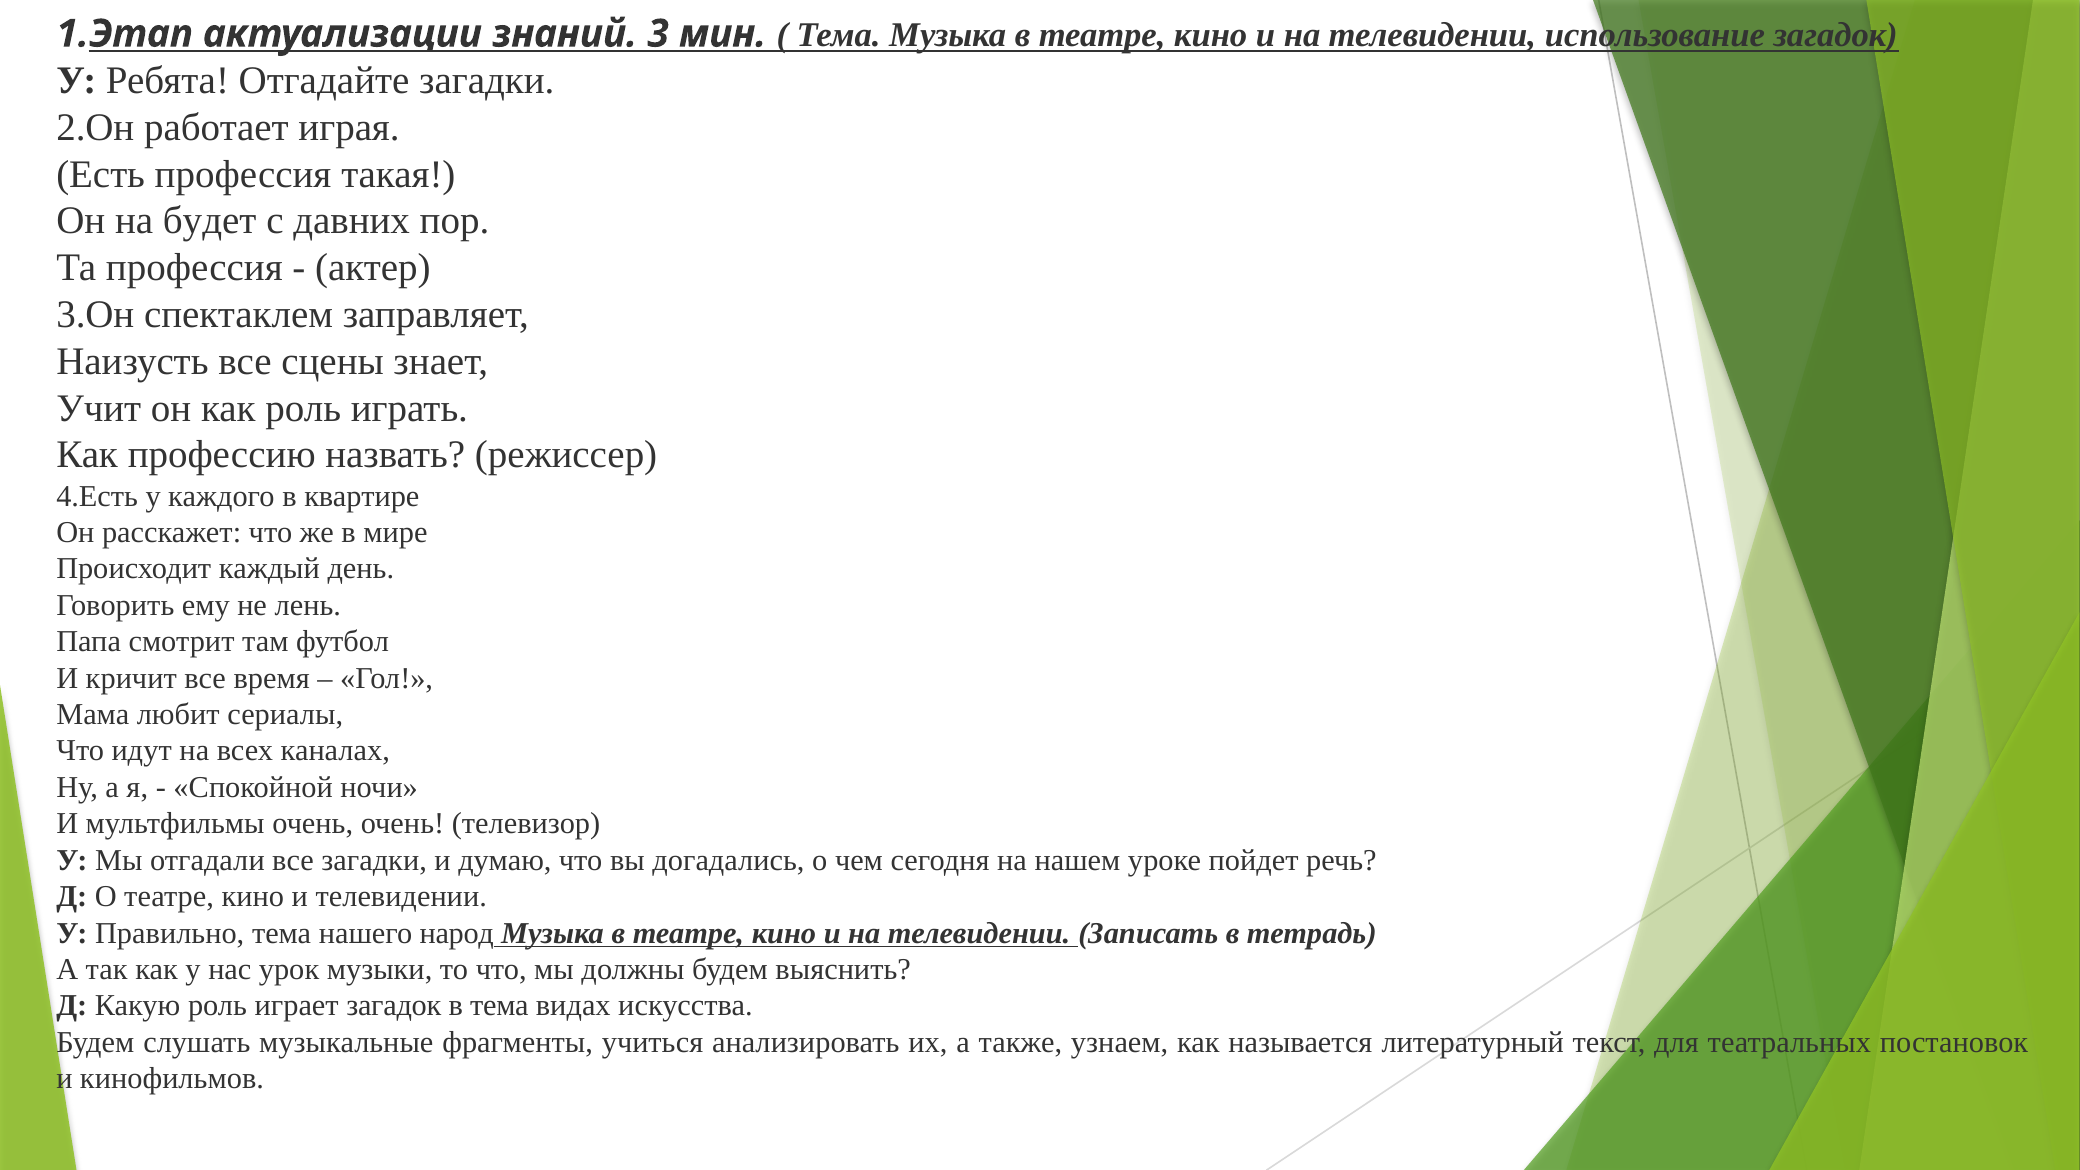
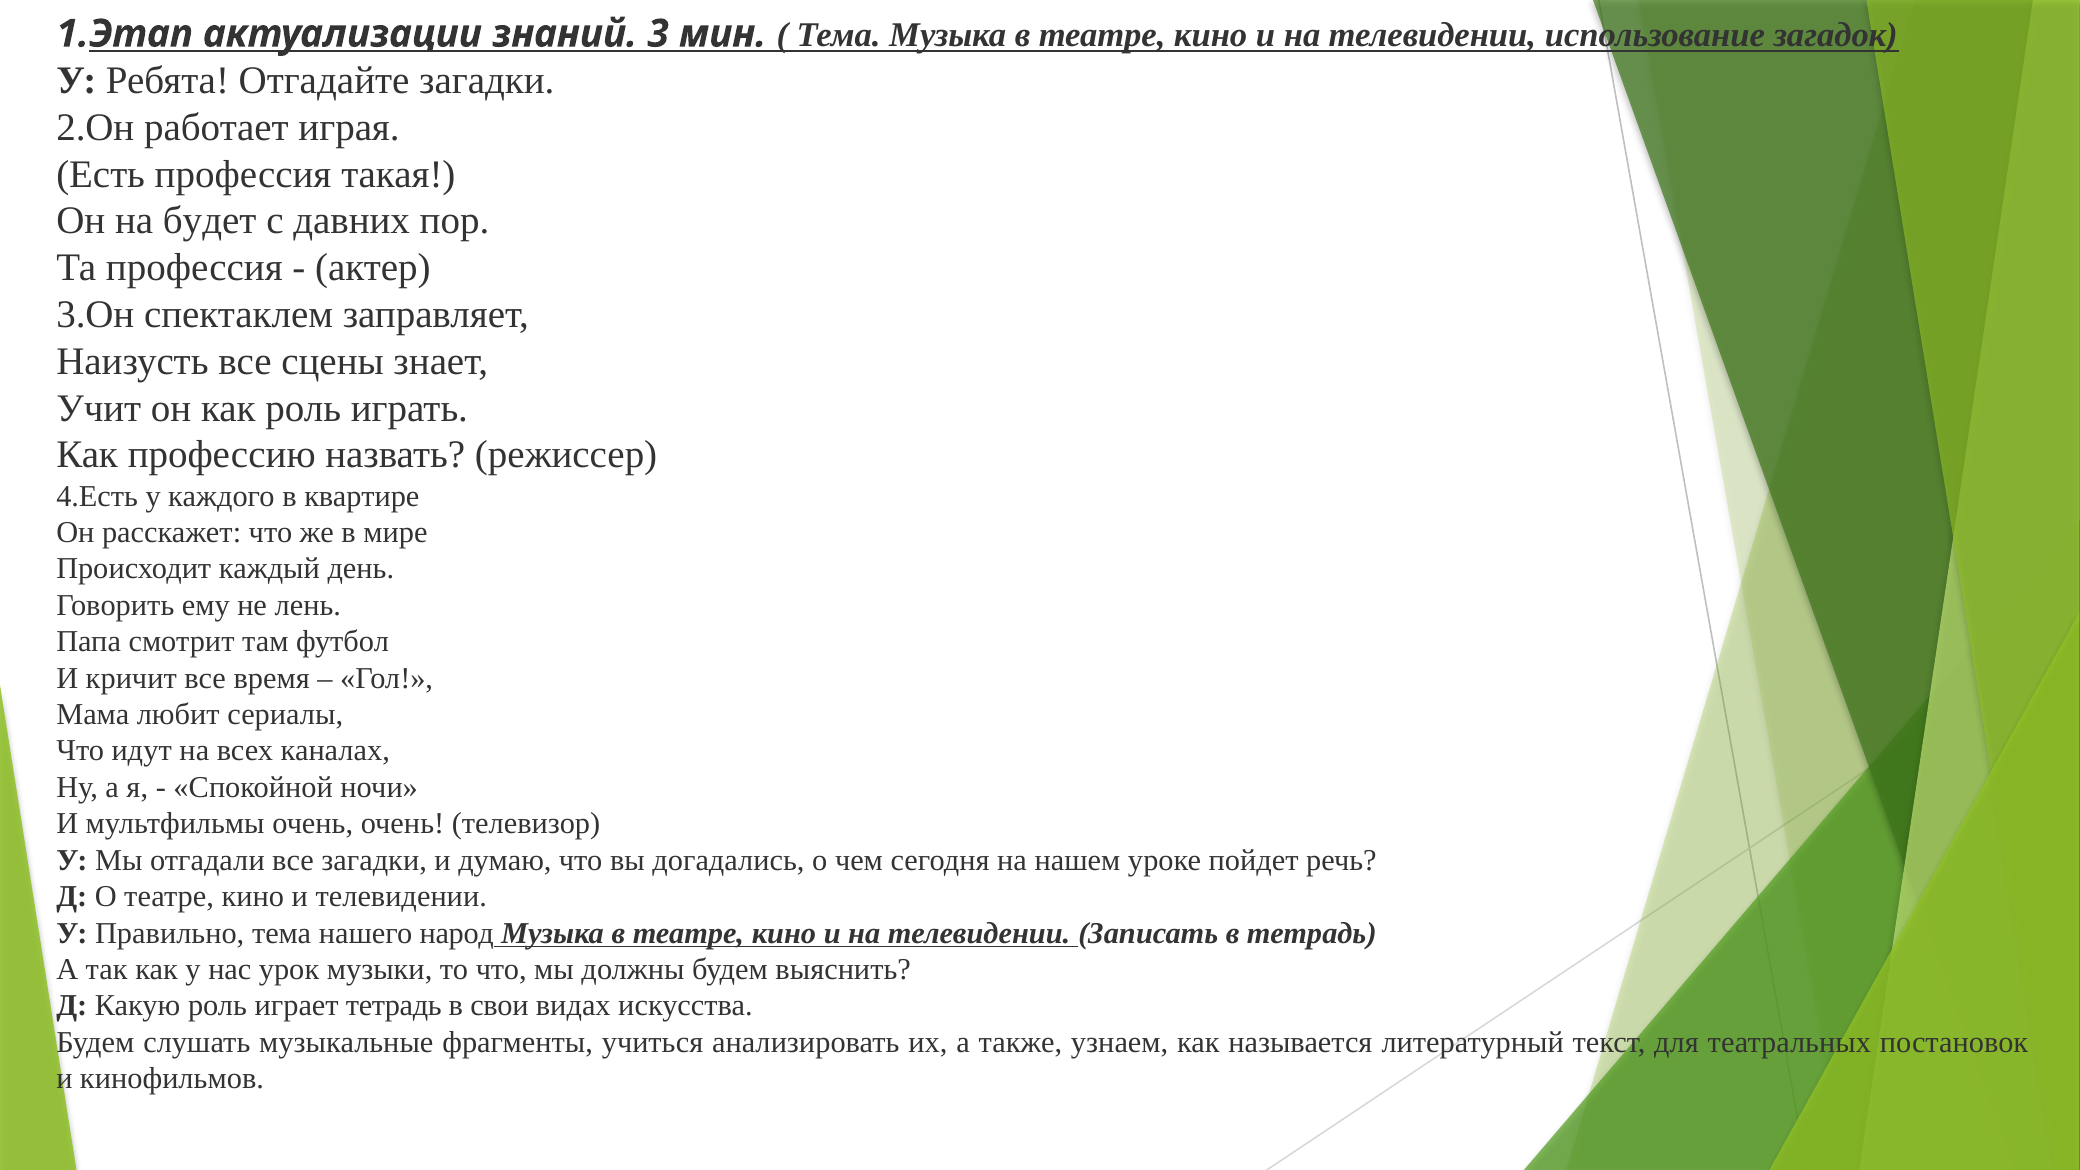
играет загадок: загадок -> тетрадь (394, 1006)
в тема: тема -> свои (499, 1006)
